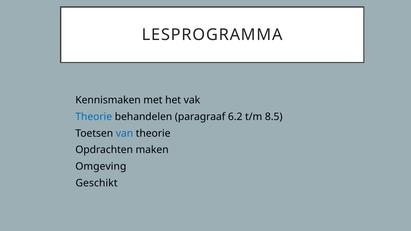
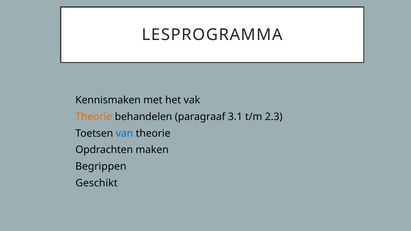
Theorie colour: blue -> orange (94, 117)
6.2: 6.2 -> 3.1 (235, 117)
8.5: 8.5 -> 2.3 (274, 117)
Omgeving: Omgeving -> Begrippen (101, 167)
